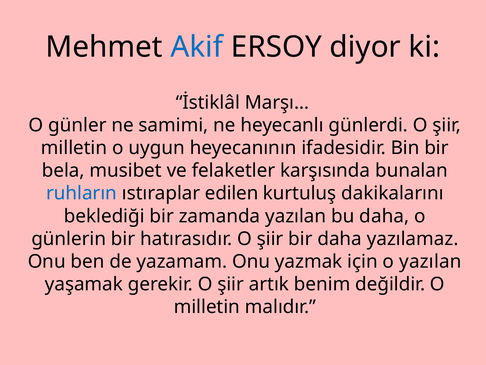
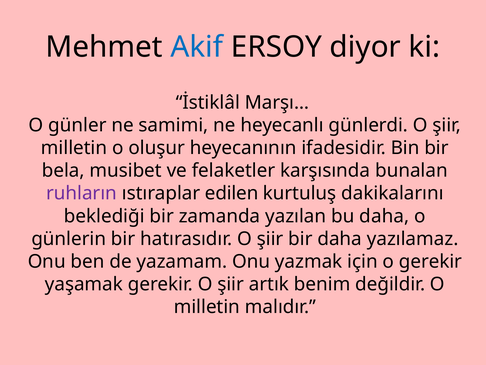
uygun: uygun -> oluşur (157, 148)
ruhların colour: blue -> purple (82, 193)
o yazılan: yazılan -> gerekir (431, 261)
